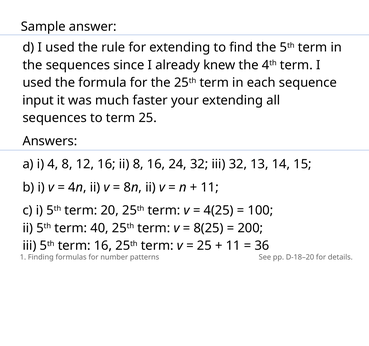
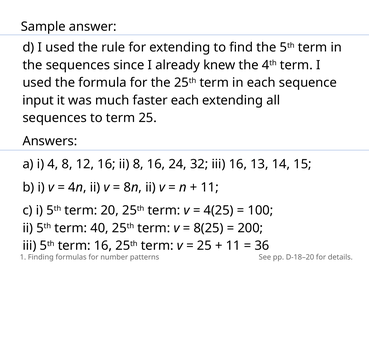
faster your: your -> each (185, 101)
iii 32: 32 -> 16 (238, 165)
